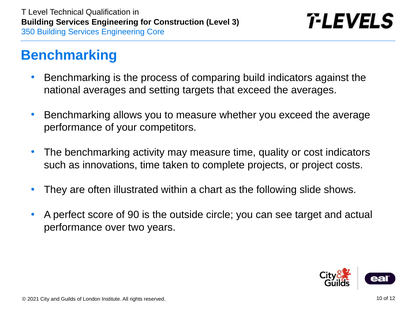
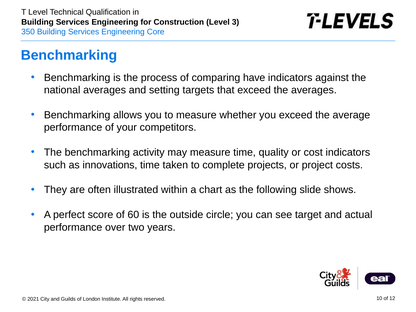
build: build -> have (254, 78)
90: 90 -> 60 (133, 215)
